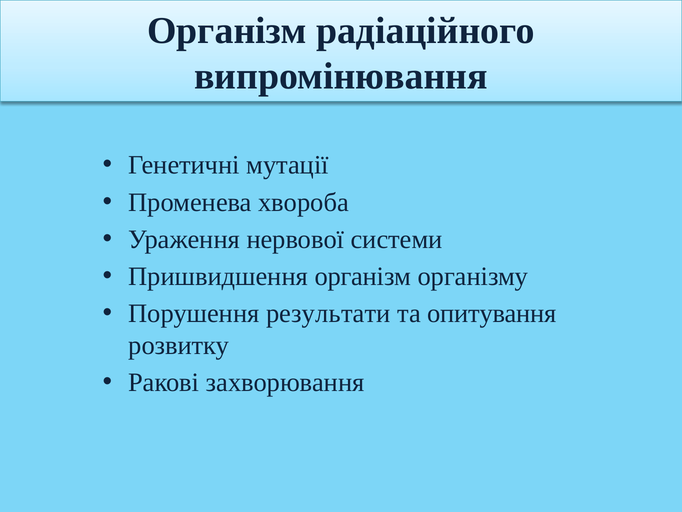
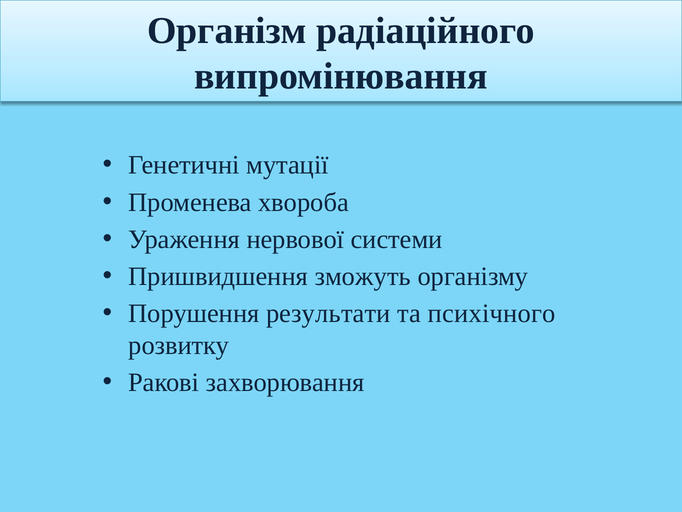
Пришвидшення організм: організм -> зможуть (363, 276)
опитування: опитування -> психічного (492, 313)
